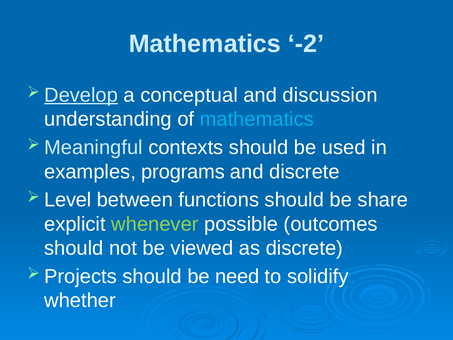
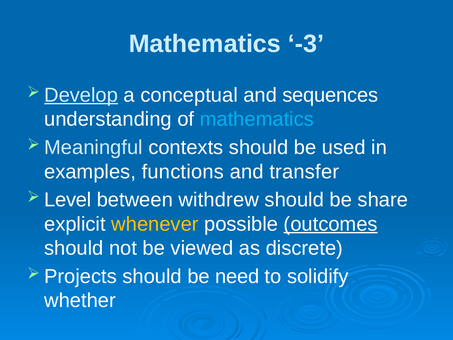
-2: -2 -> -3 (306, 44)
discussion: discussion -> sequences (330, 95)
programs: programs -> functions (183, 172)
and discrete: discrete -> transfer (304, 172)
functions: functions -> withdrew (219, 200)
whenever colour: light green -> yellow (155, 224)
outcomes underline: none -> present (331, 224)
